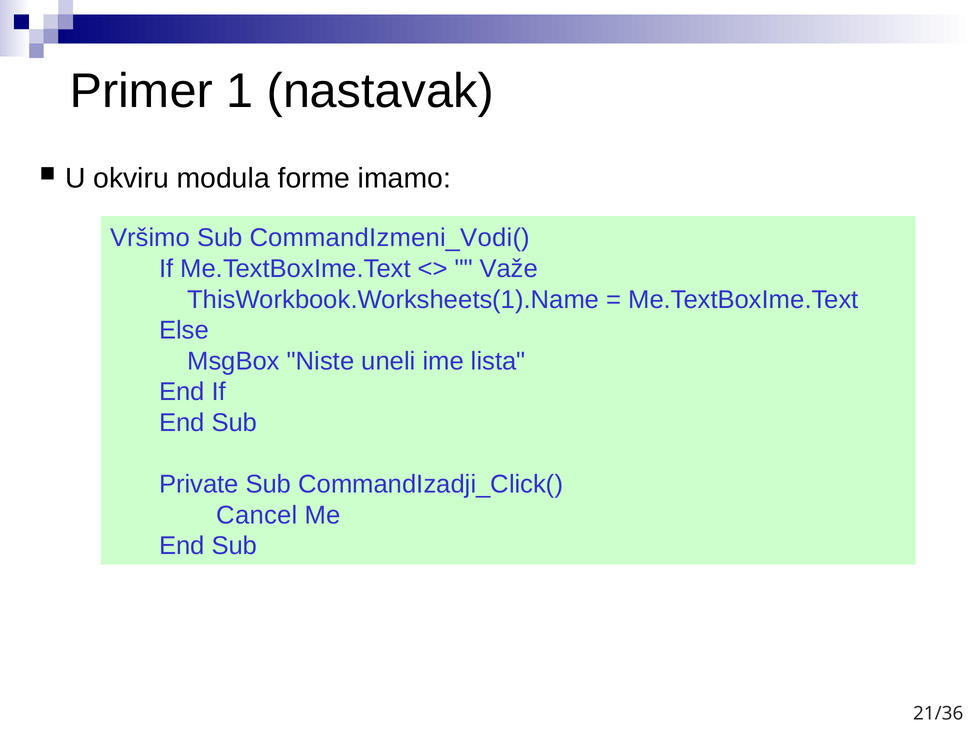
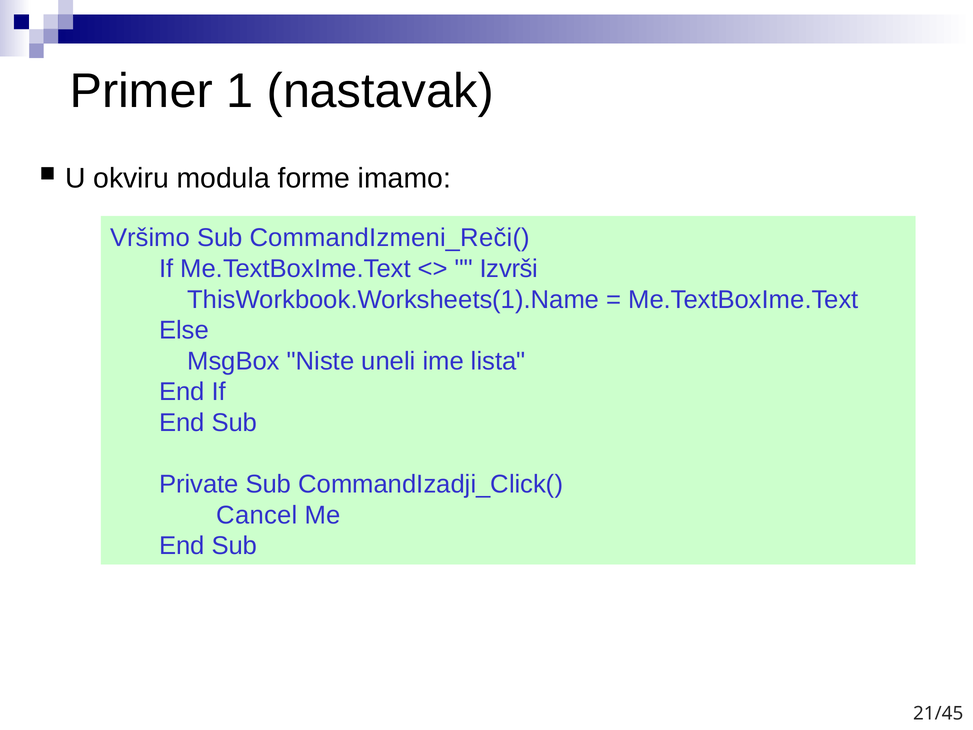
CommandIzmeni_Vodi(: CommandIzmeni_Vodi( -> CommandIzmeni_Reči( (390, 238)
Važe: Važe -> Izvrši (509, 269)
21/36: 21/36 -> 21/45 (938, 713)
